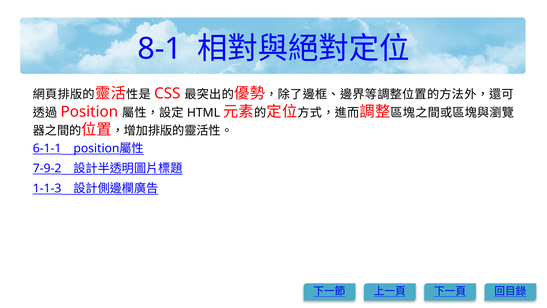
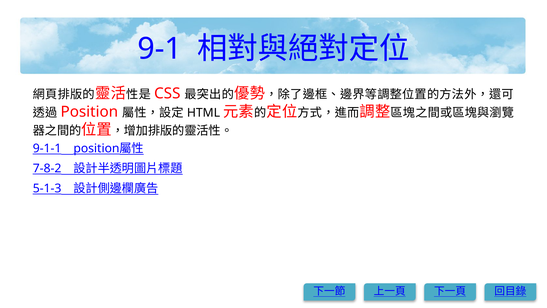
8-1: 8-1 -> 9-1 (160, 49)
6-1-1: 6-1-1 -> 9-1-1 (47, 148)
7-9-2: 7-9-2 -> 7-8-2 (47, 168)
1-1-3: 1-1-3 -> 5-1-3 (47, 188)
